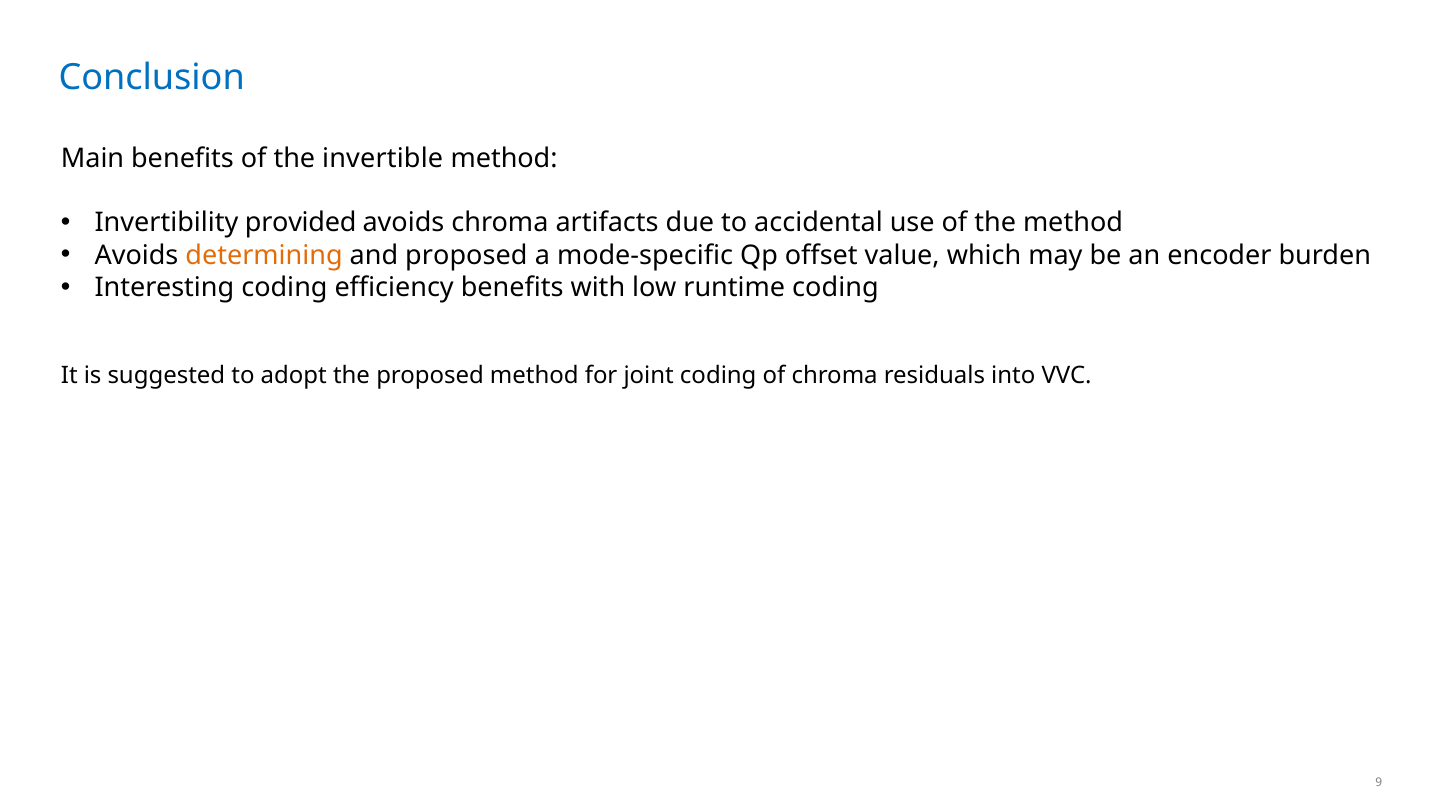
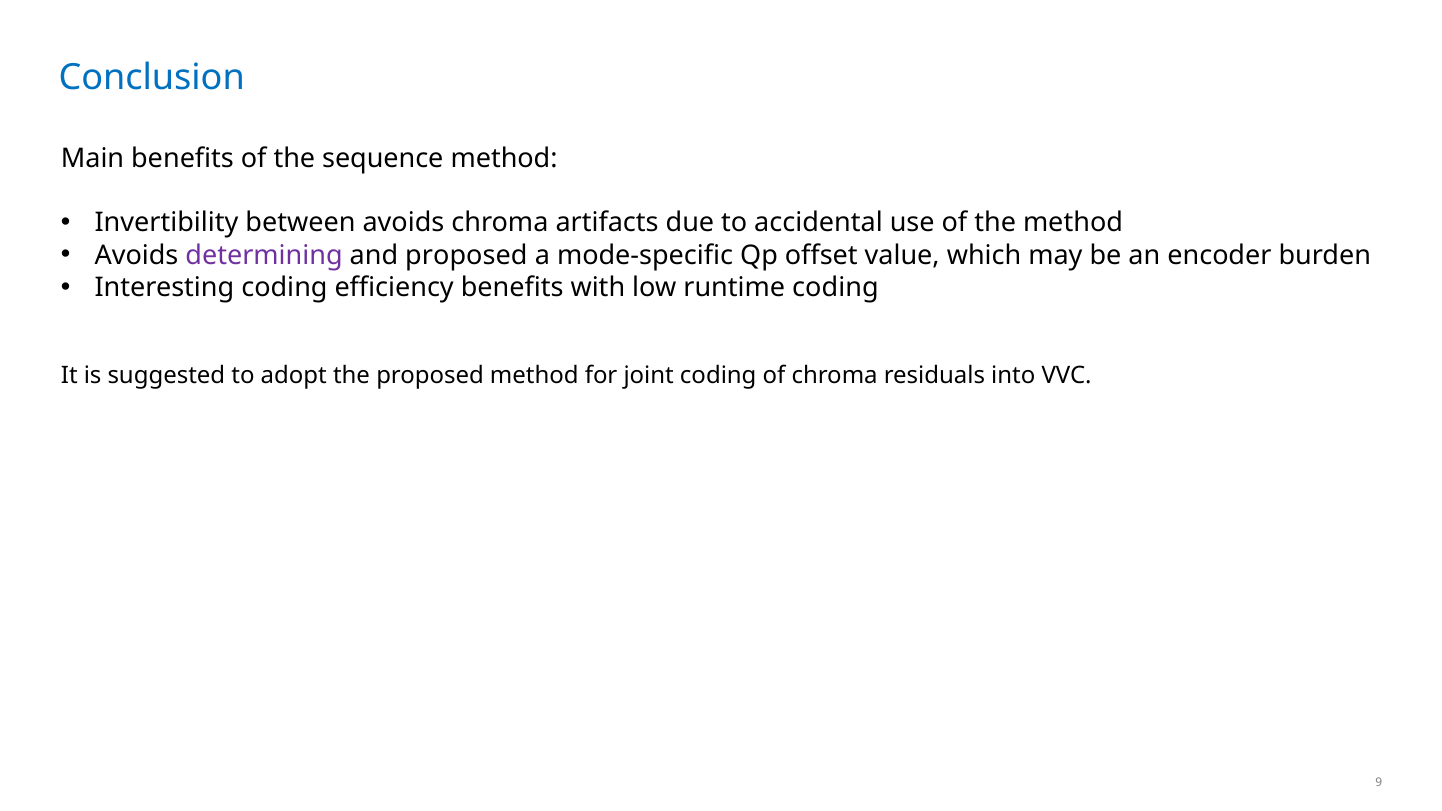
invertible: invertible -> sequence (383, 158)
provided: provided -> between (301, 223)
determining colour: orange -> purple (264, 255)
